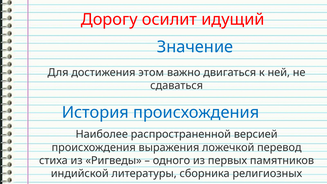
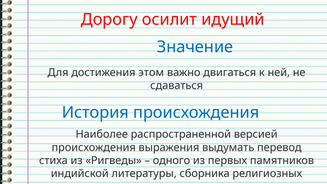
ложечкой: ложечкой -> выдумать (228, 147)
